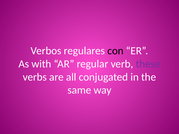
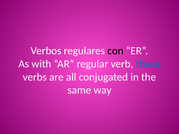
these colour: purple -> blue (148, 64)
